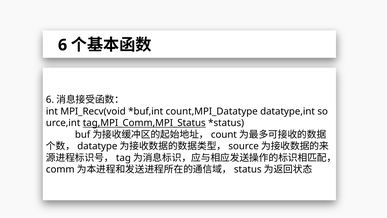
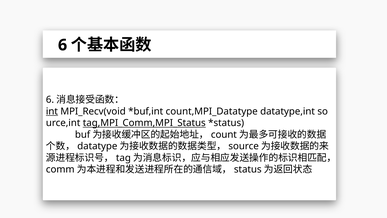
int underline: none -> present (52, 111)
